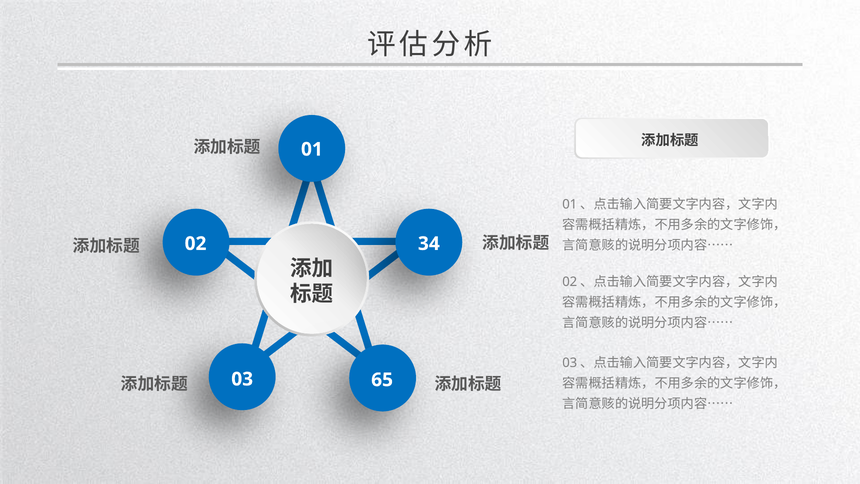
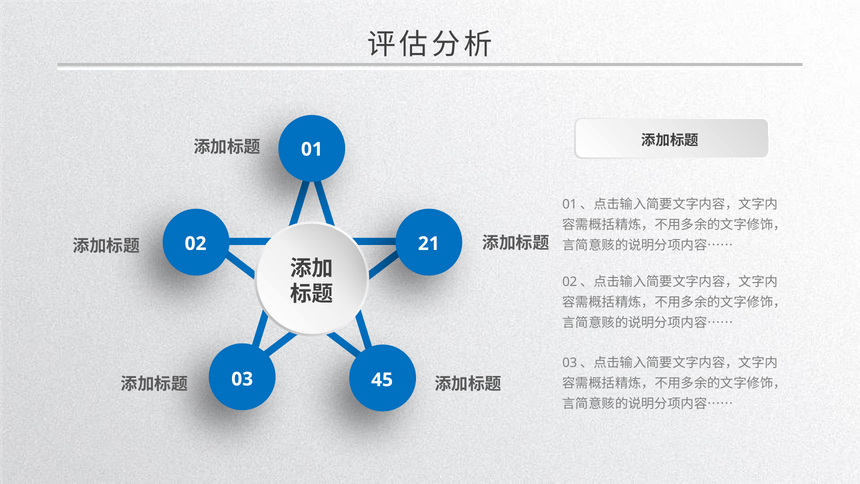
34: 34 -> 21 (429, 244)
65: 65 -> 45 (382, 380)
